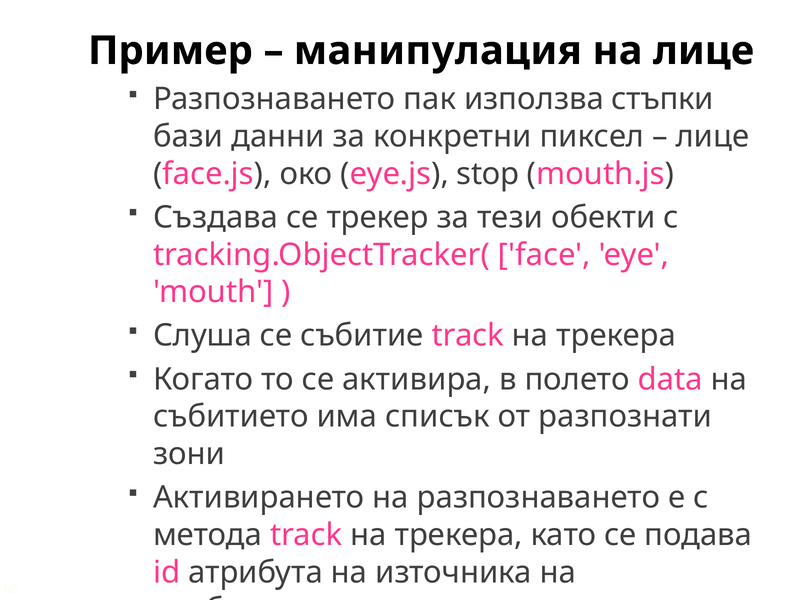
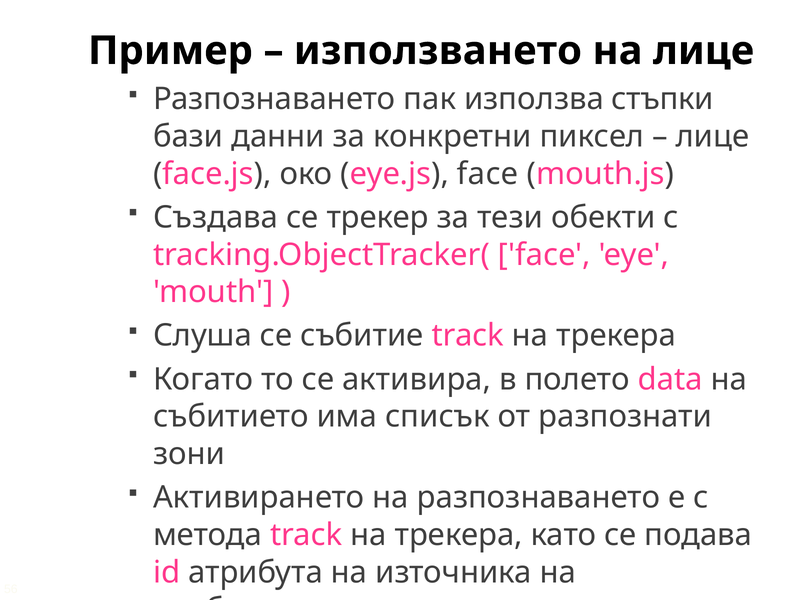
манипулация: манипулация -> използването (438, 51)
eye.js stop: stop -> face (488, 174)
